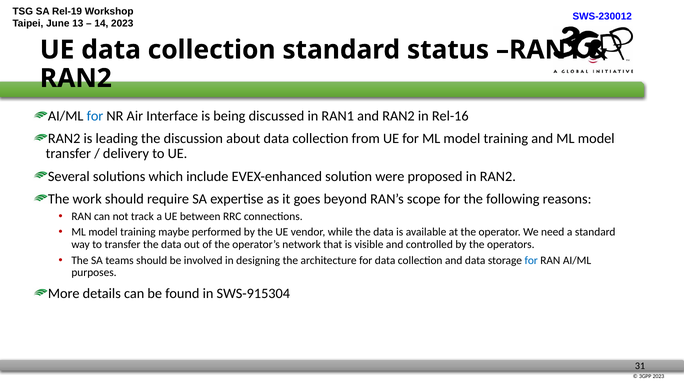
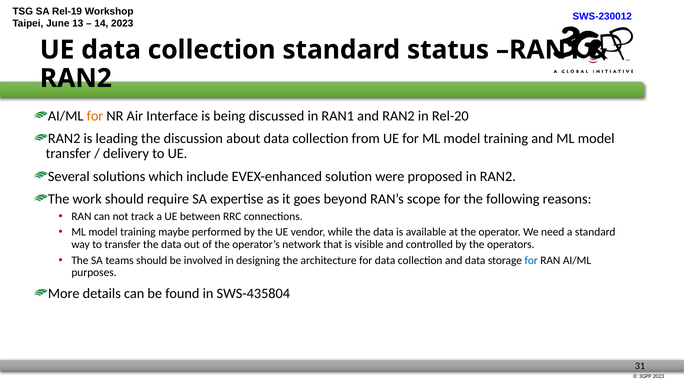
for colour: blue -> orange (95, 116)
Rel-16: Rel-16 -> Rel-20 (450, 116)
SWS-915304: SWS-915304 -> SWS-435804 (253, 293)
